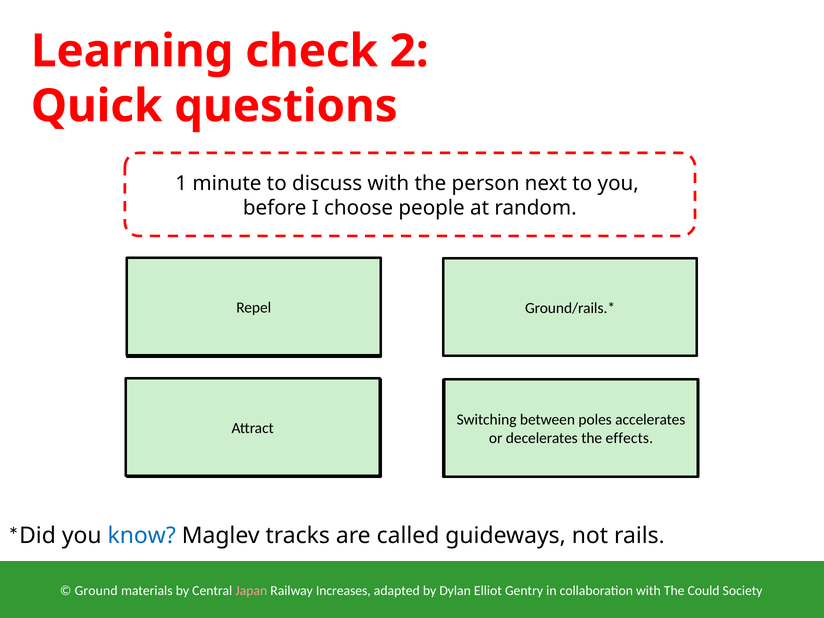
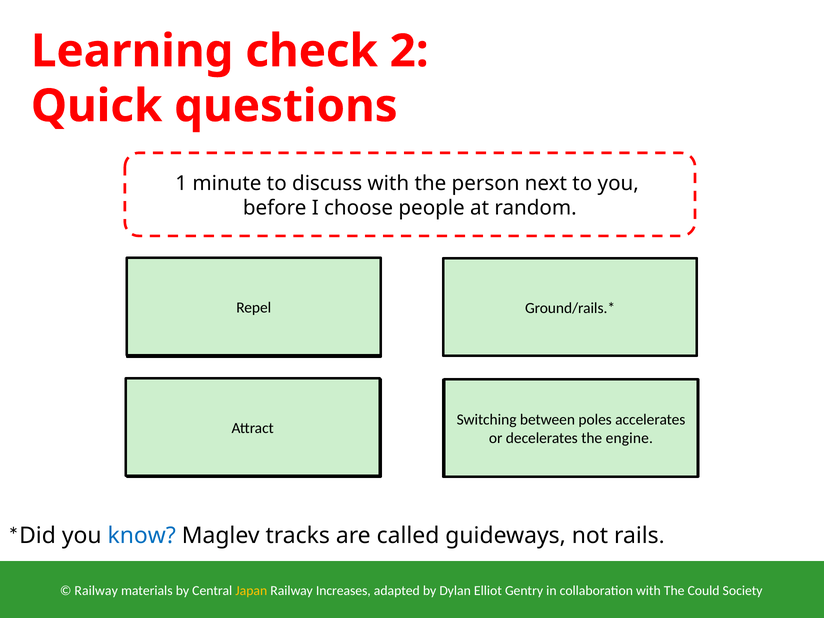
effects: effects -> engine (629, 438)
Ground: Ground -> Railway (96, 591)
Japan colour: pink -> yellow (251, 591)
